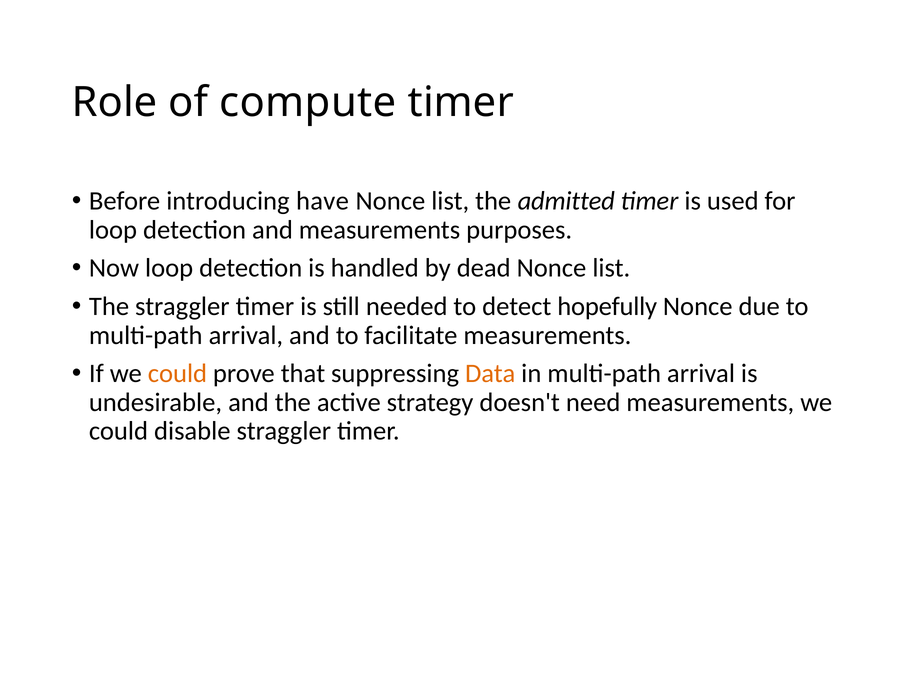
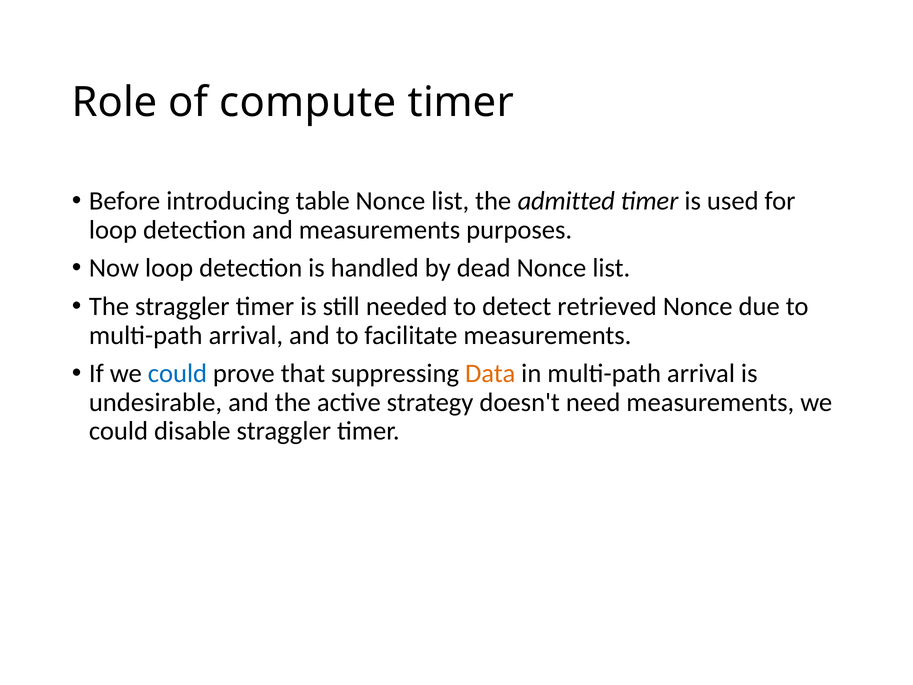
have: have -> table (323, 201)
hopefully: hopefully -> retrieved (607, 306)
could colour: orange -> blue (177, 373)
